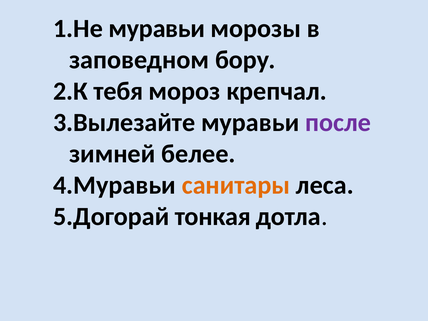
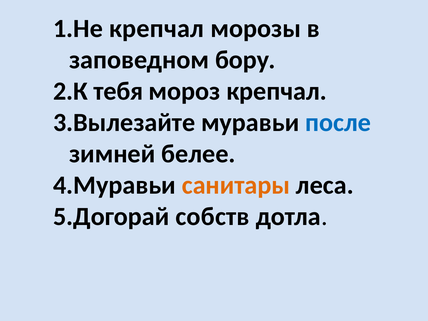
муравьи: муравьи -> крепчал (157, 28)
после colour: purple -> blue (338, 123)
тонкая: тонкая -> собств (212, 217)
